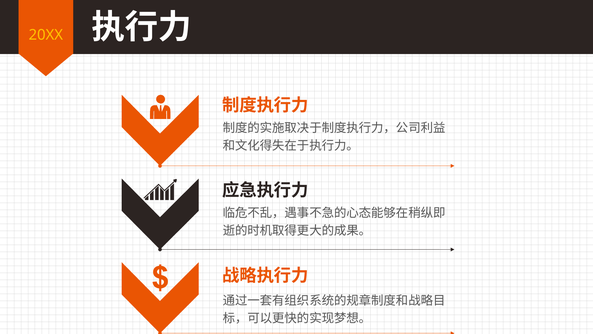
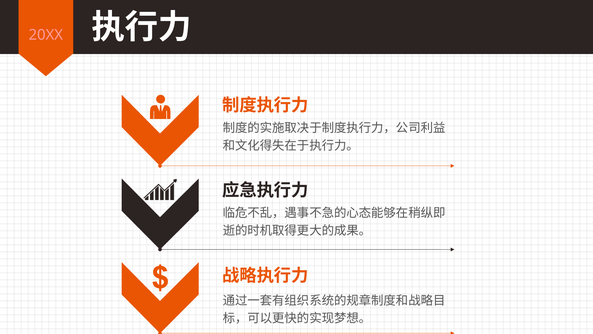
20XX colour: yellow -> pink (46, 35)
